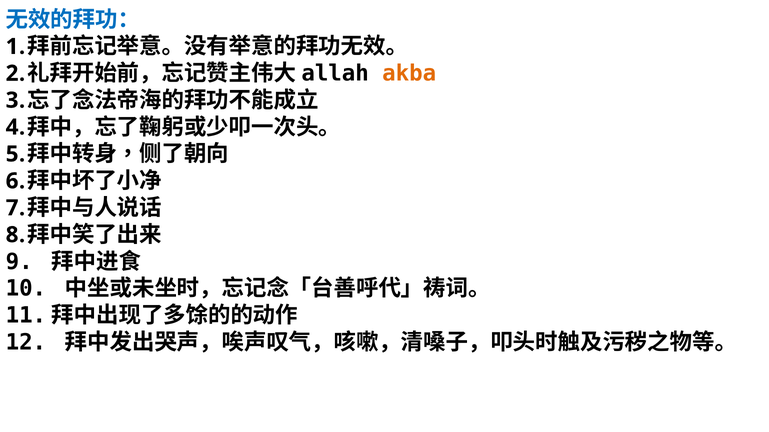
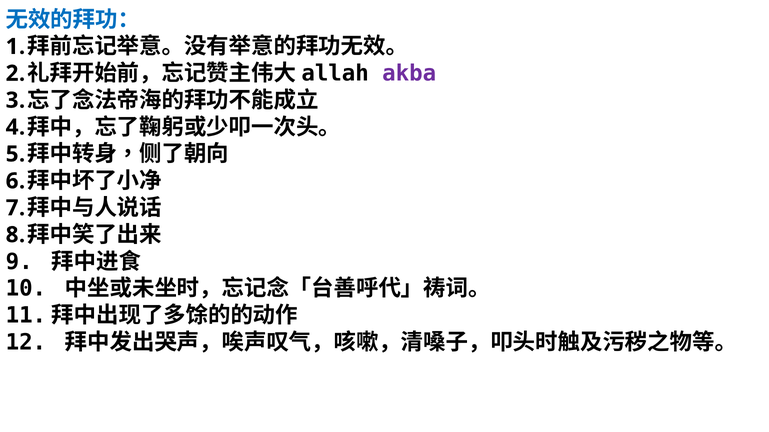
akba colour: orange -> purple (409, 73)
